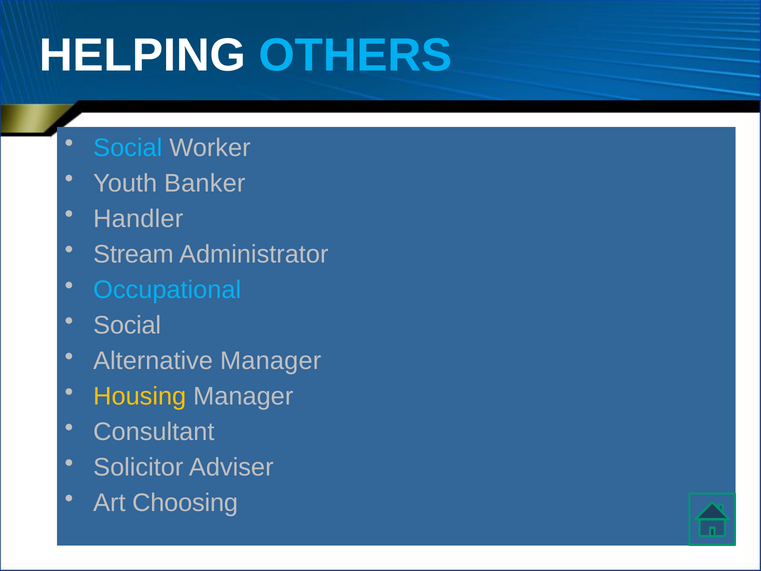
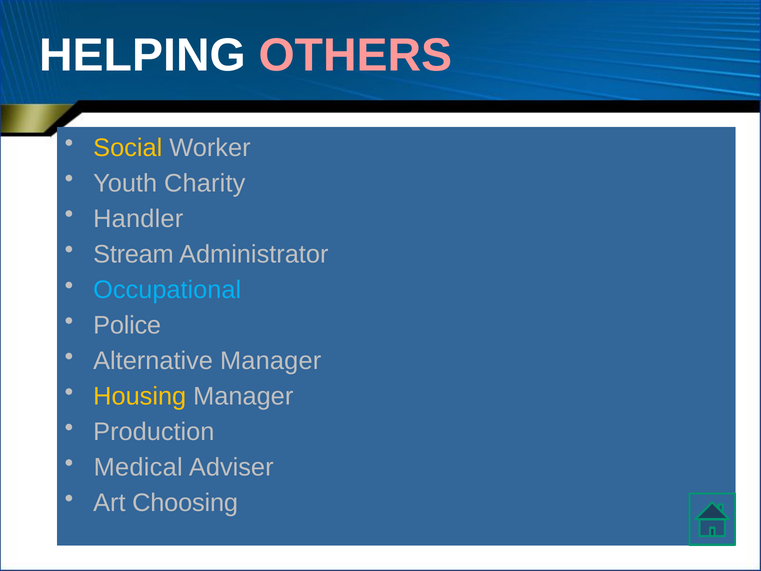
OTHERS colour: light blue -> pink (356, 55)
Social colour: light blue -> yellow (128, 148)
Banker: Banker -> Charity (205, 183)
Social: Social -> Police (127, 325)
Consultant: Consultant -> Production (154, 432)
Solicitor: Solicitor -> Medical (138, 467)
